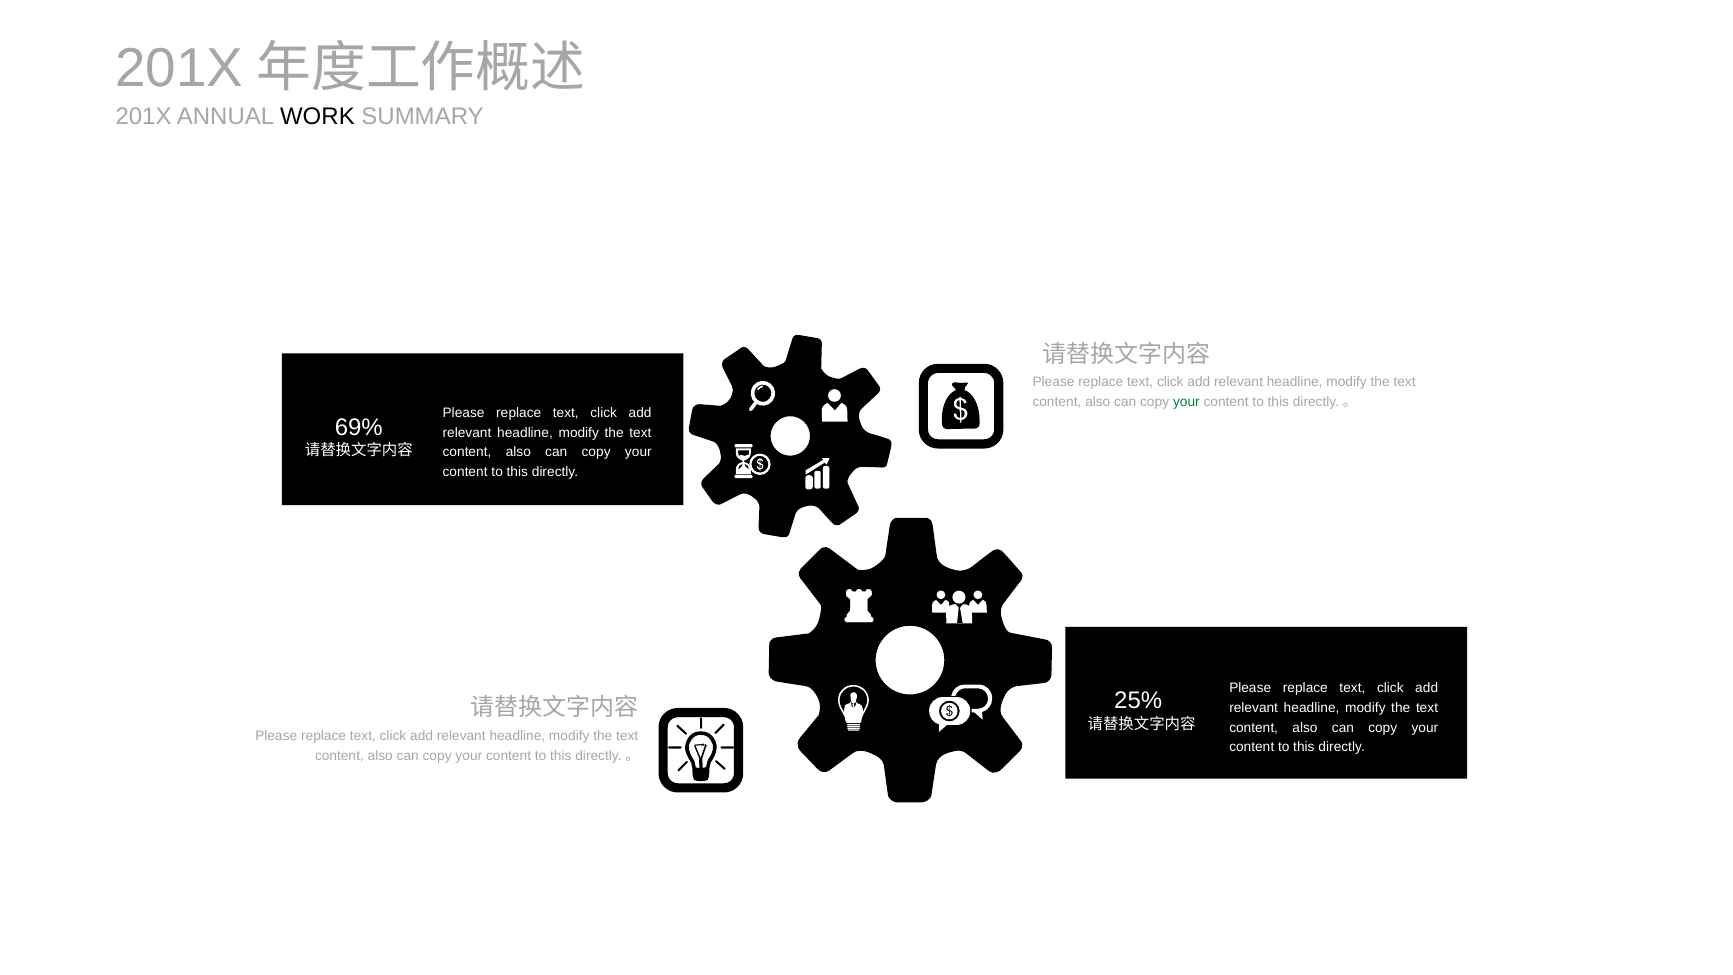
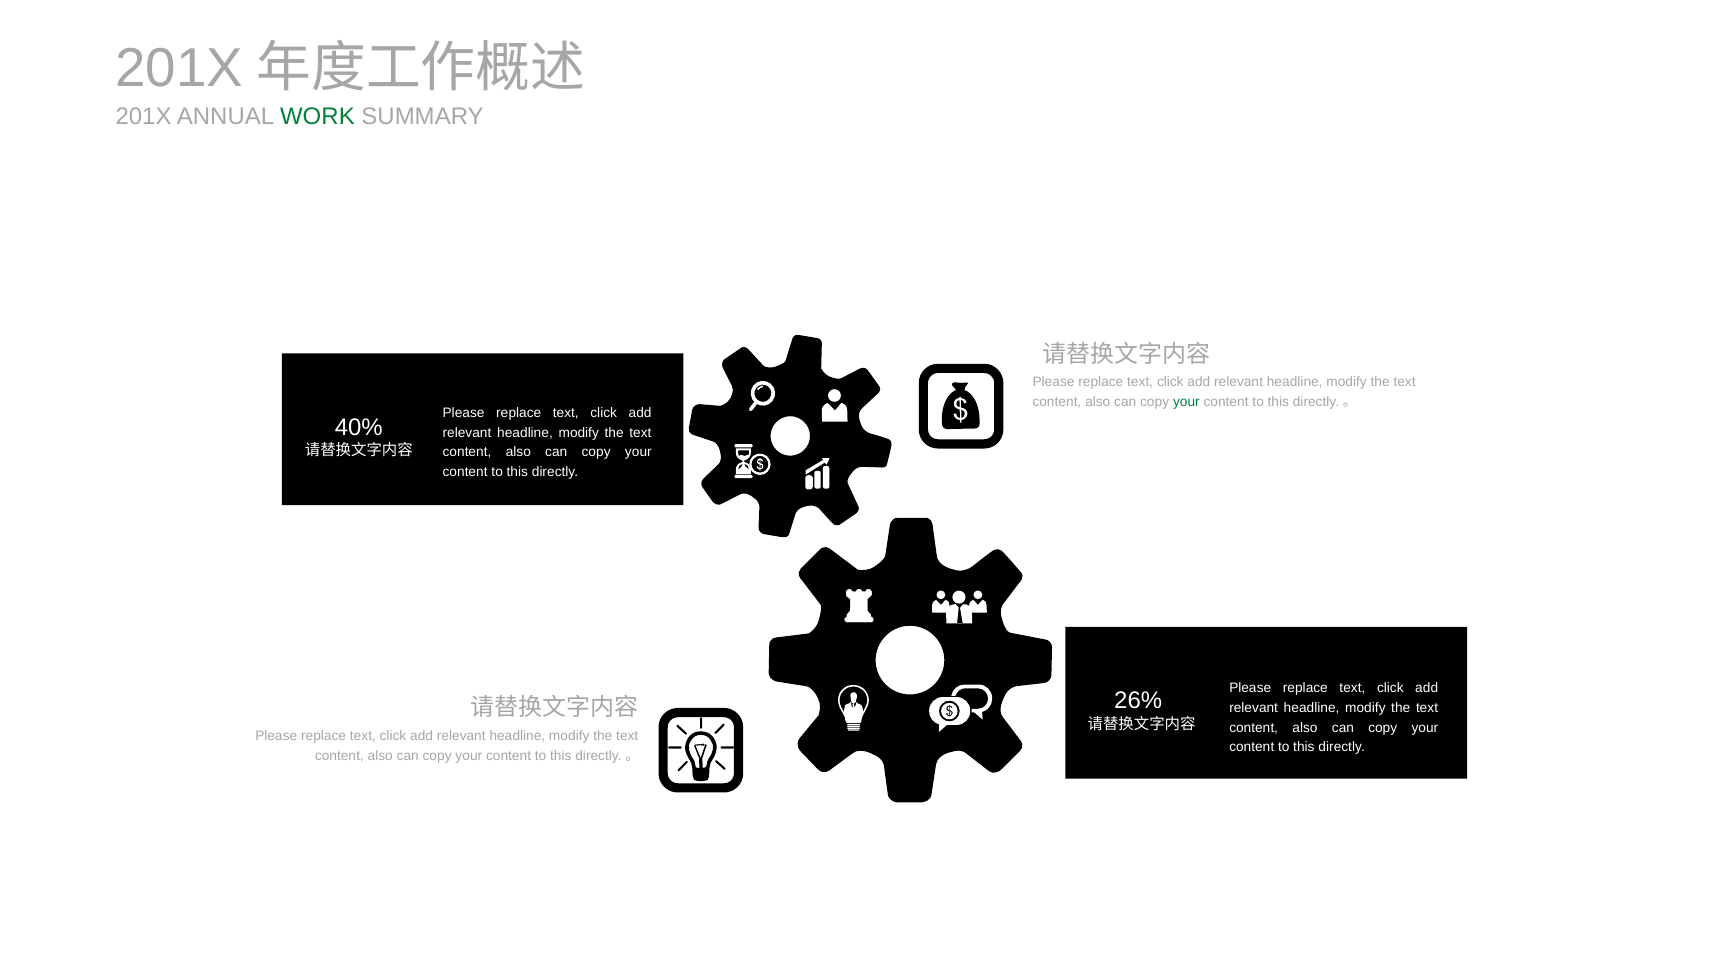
WORK colour: black -> green (317, 116)
69%: 69% -> 40% (359, 427)
25%: 25% -> 26% (1138, 700)
